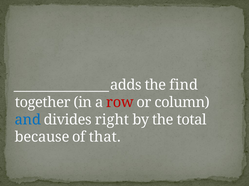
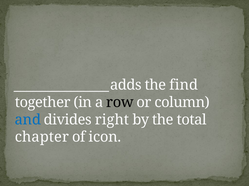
row colour: red -> black (120, 103)
because: because -> chapter (42, 138)
that: that -> icon (105, 138)
